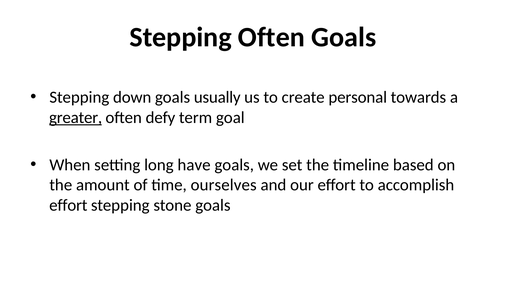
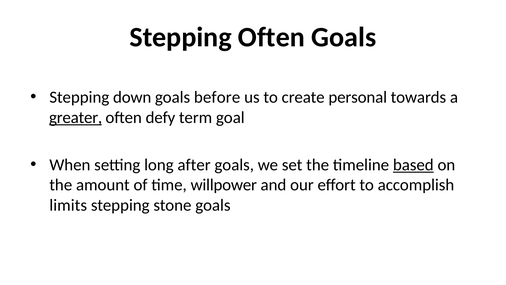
usually: usually -> before (217, 97)
have: have -> after (194, 165)
based underline: none -> present (413, 165)
ourselves: ourselves -> willpower (224, 185)
effort: effort -> limits (68, 205)
